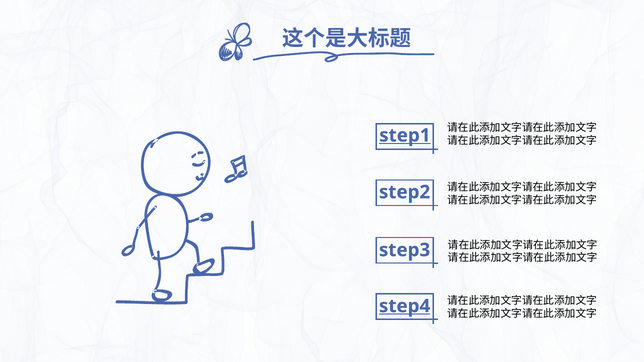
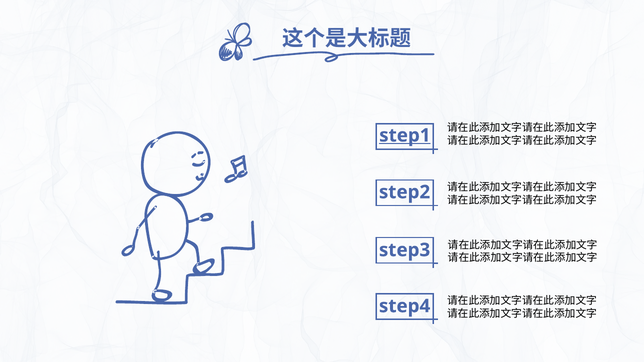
step4 underline: present -> none (405, 306)
